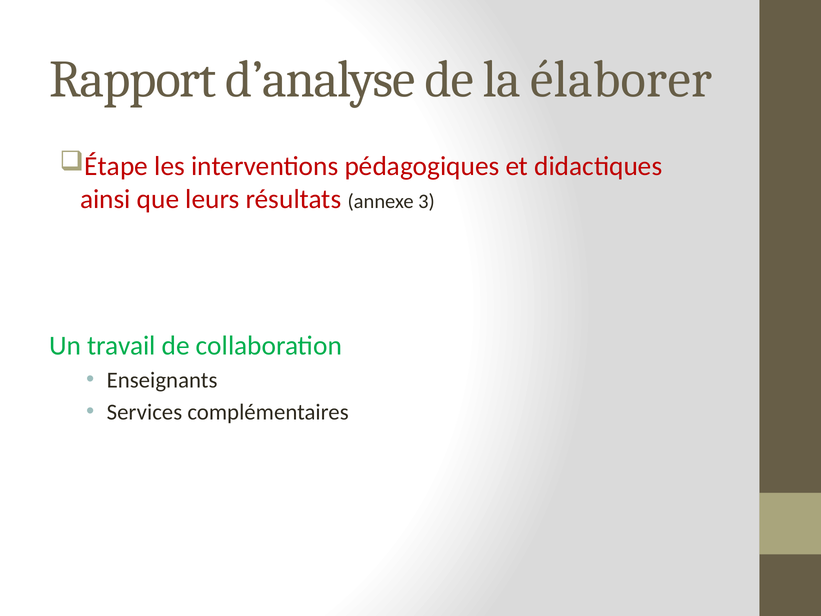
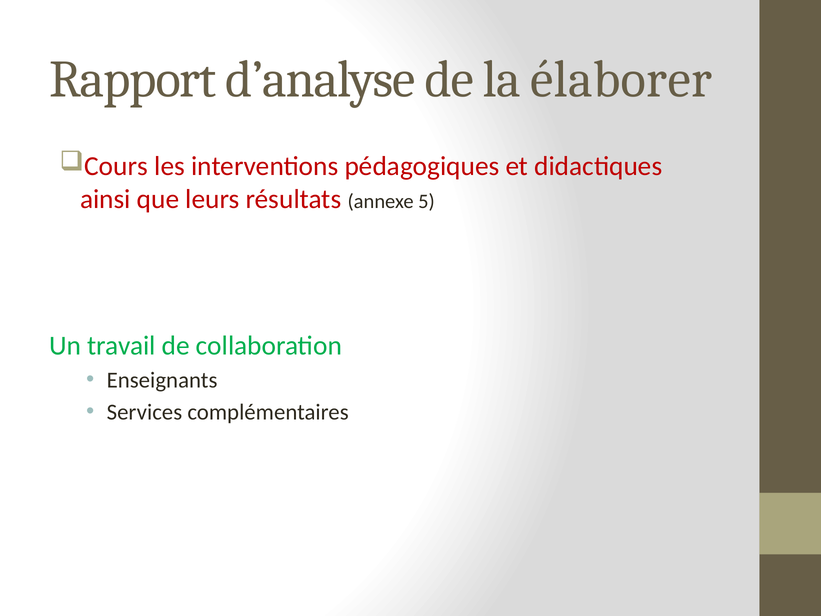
Étape: Étape -> Cours (116, 166)
3: 3 -> 5 (426, 201)
